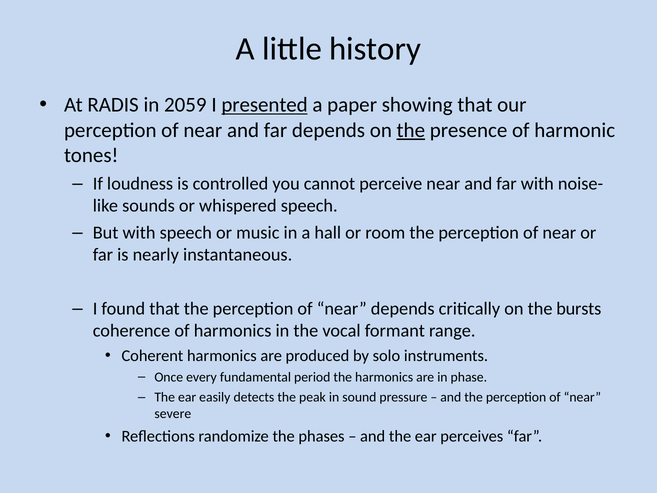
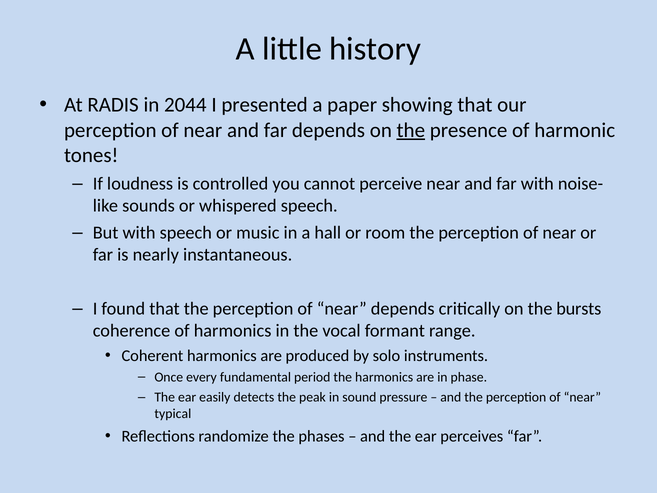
2059: 2059 -> 2044 (185, 105)
presented underline: present -> none (265, 105)
severe: severe -> typical (173, 414)
